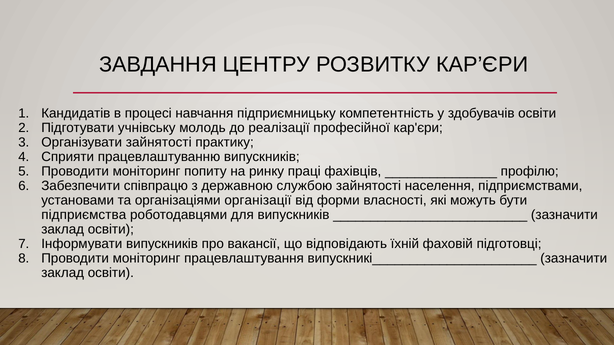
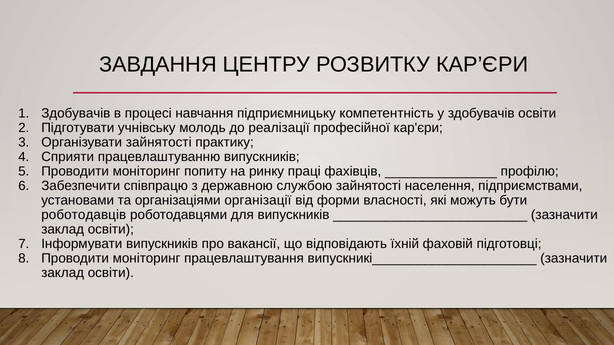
Кандидатів: Кандидатів -> Здобувачів (76, 114)
підприємства: підприємства -> роботодавців (84, 215)
